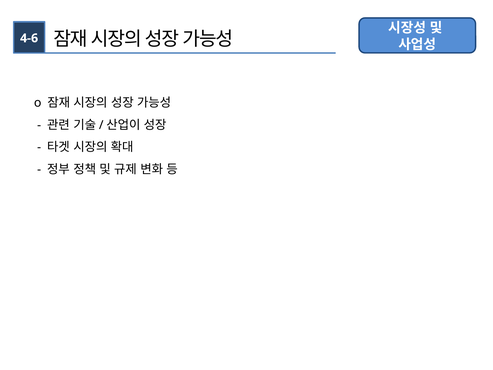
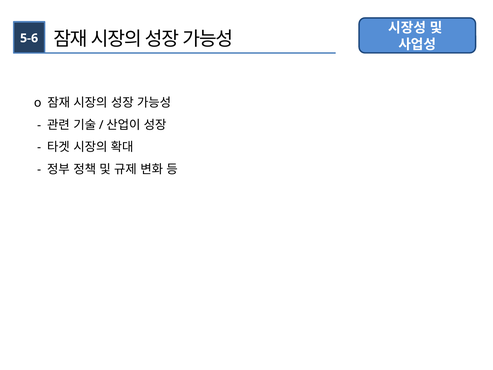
4-6: 4-6 -> 5-6 (29, 38)
